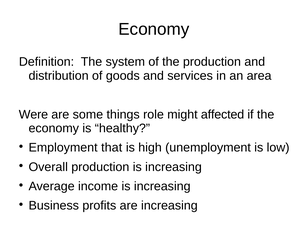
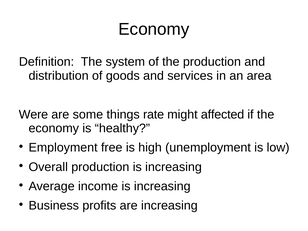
role: role -> rate (154, 114)
that: that -> free (112, 148)
